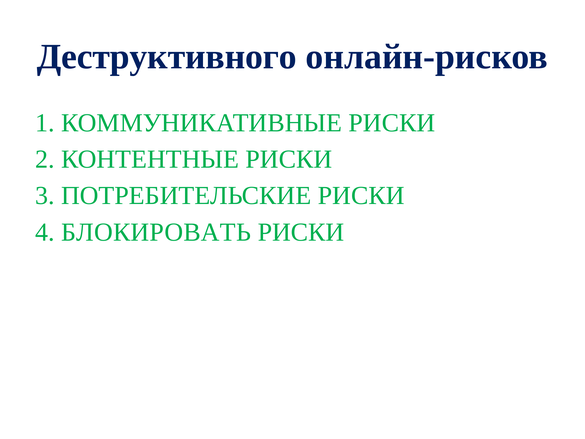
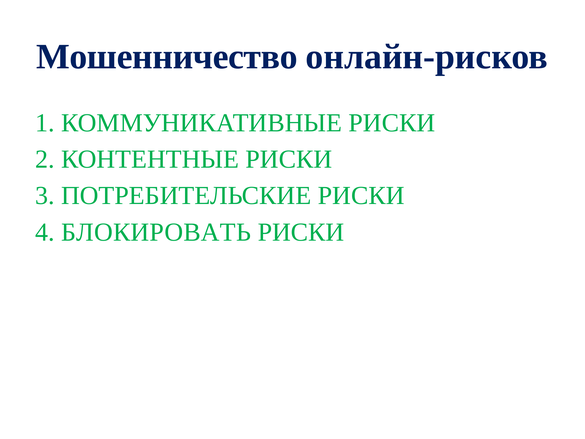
Деструктивного: Деструктивного -> Мошенничество (167, 57)
